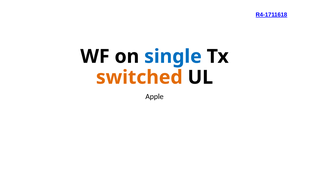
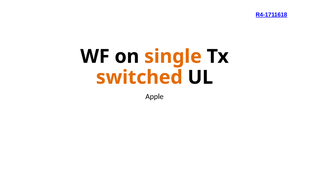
single colour: blue -> orange (173, 56)
